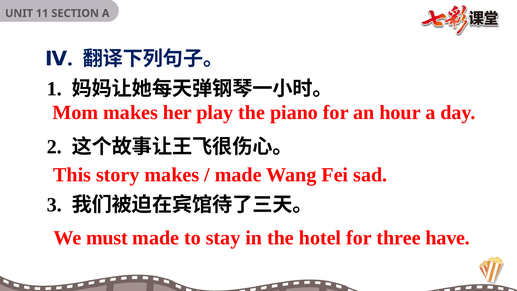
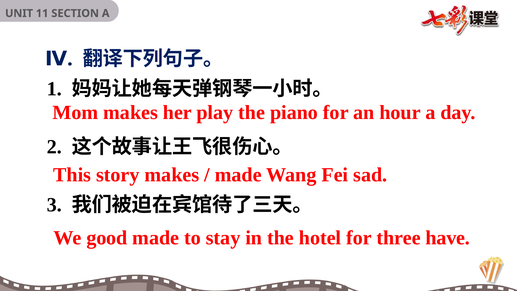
must: must -> good (107, 238)
